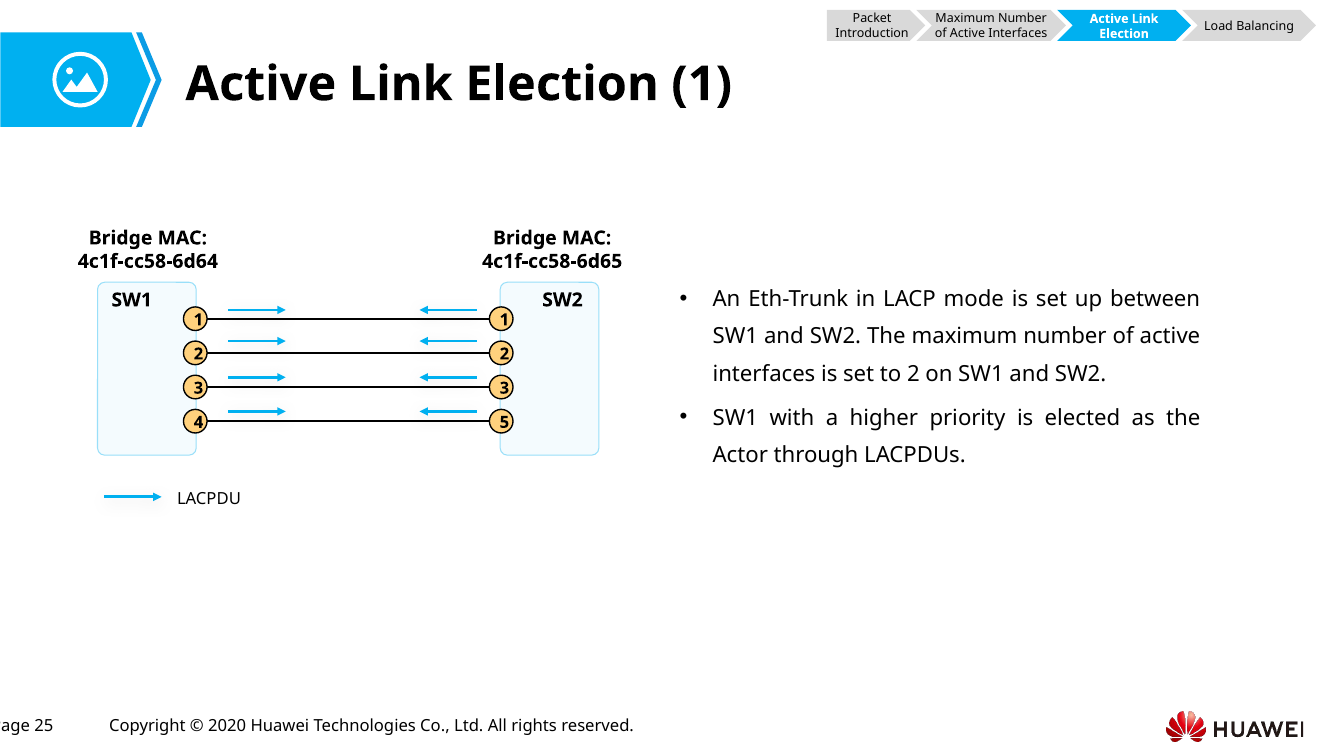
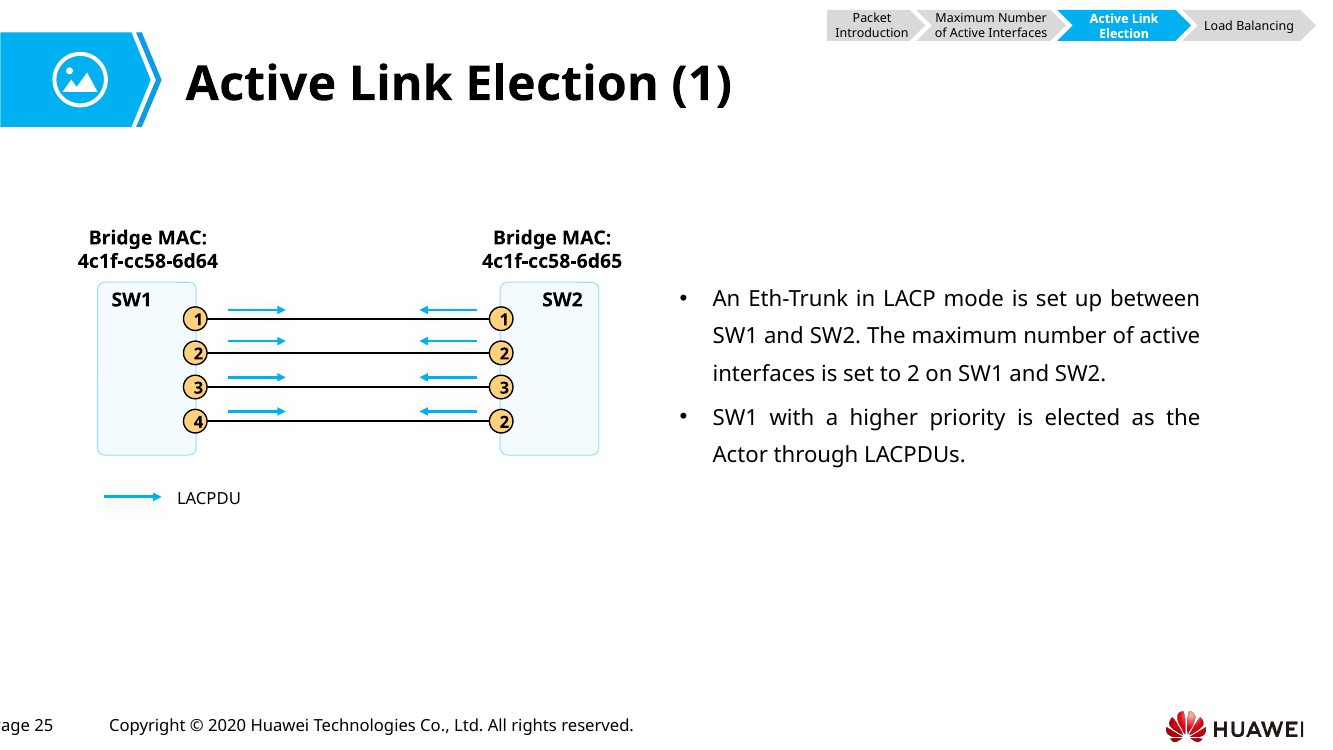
4 5: 5 -> 2 (504, 422)
